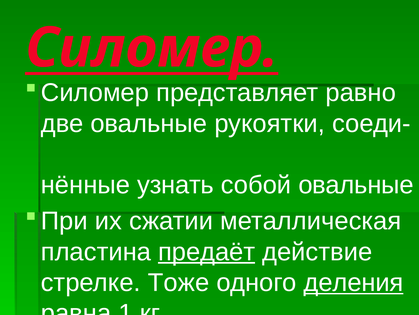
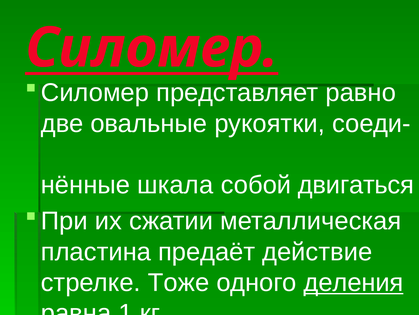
узнать: узнать -> шкала (175, 185)
собой овальные: овальные -> двигаться (356, 185)
предаёт underline: present -> none (207, 251)
